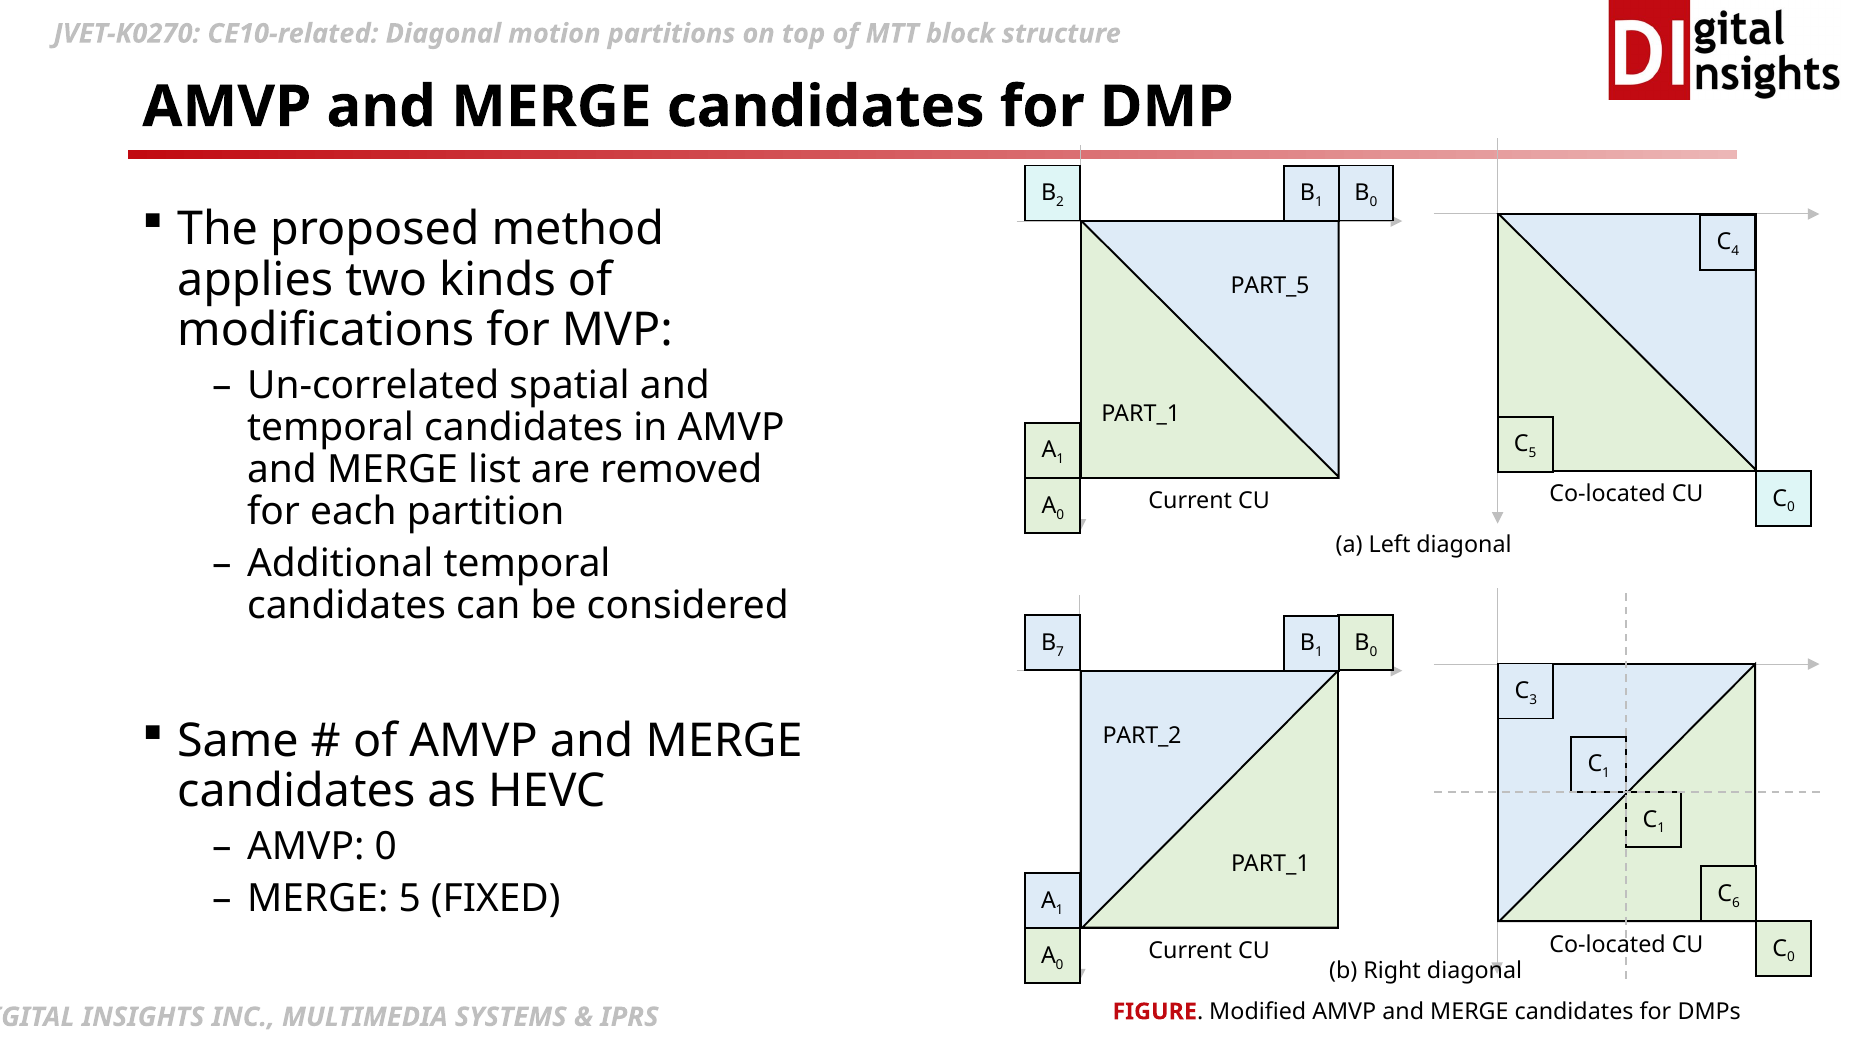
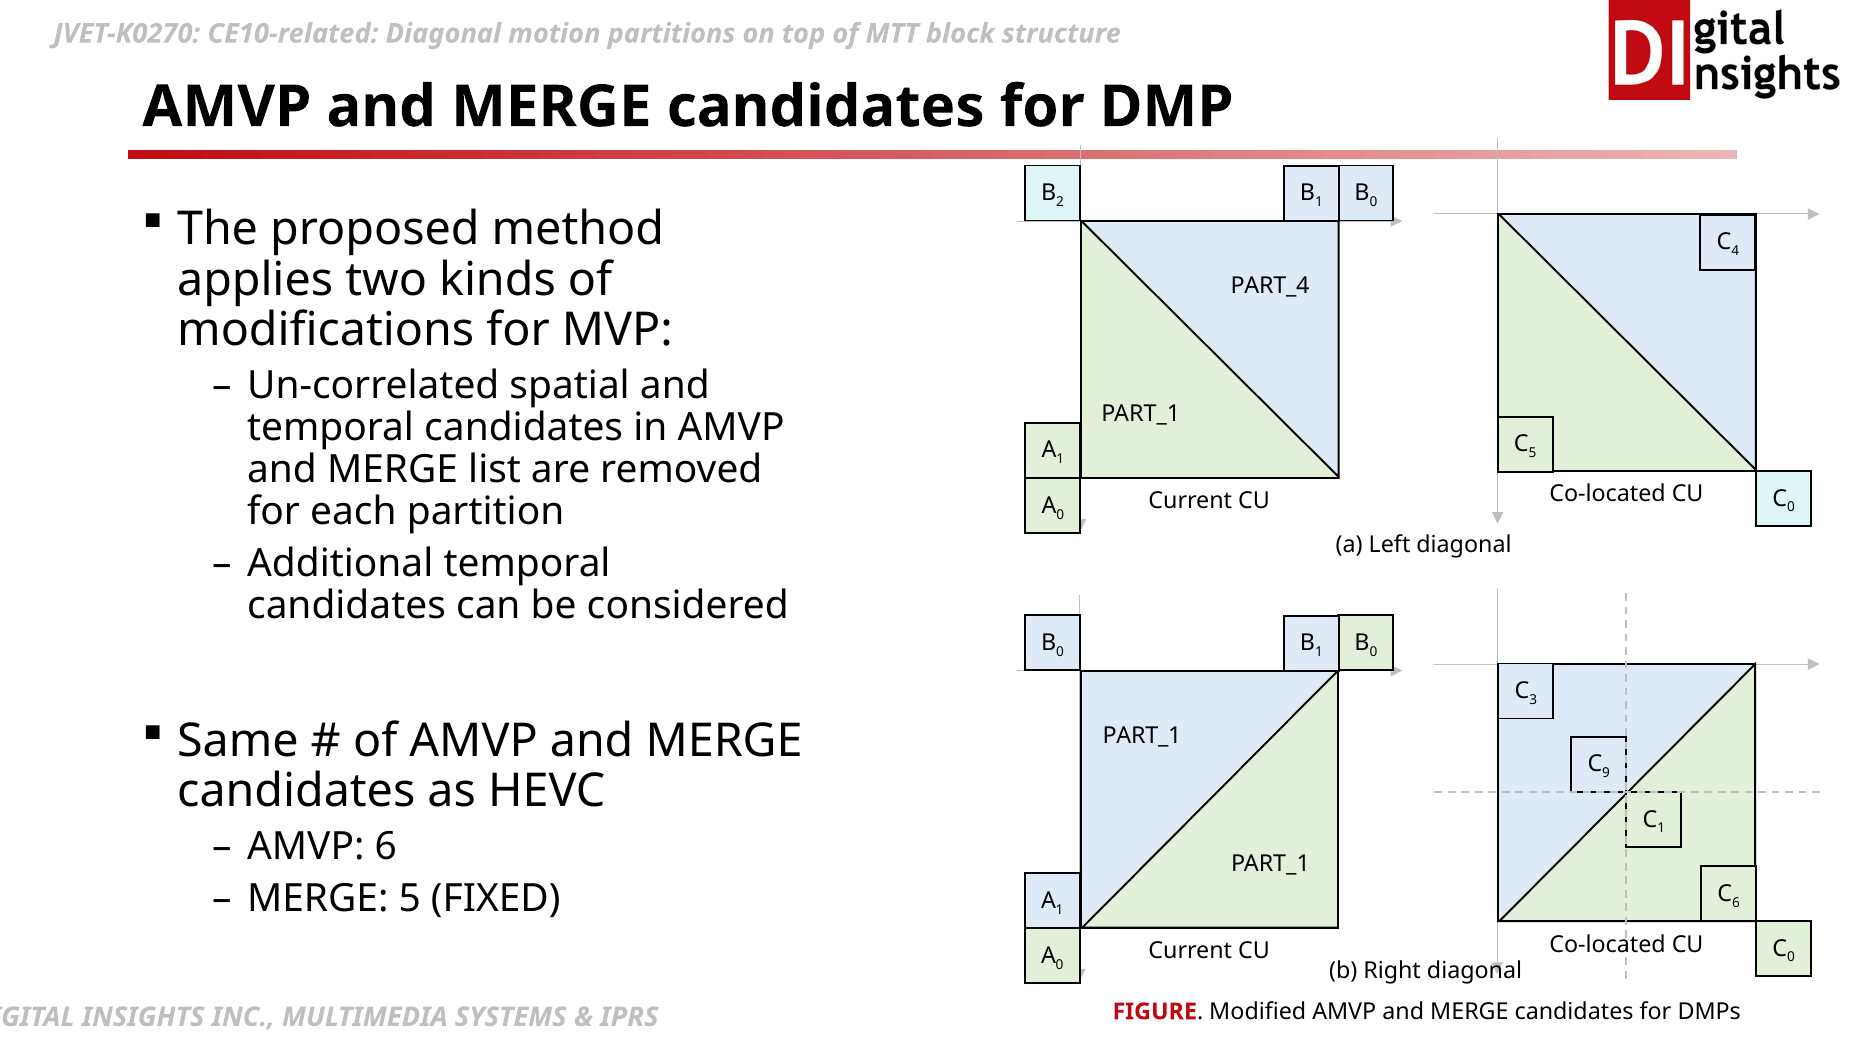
PART_5: PART_5 -> PART_4 (1270, 286)
7: 7 -> 0 (1060, 652)
PART_2: PART_2 -> PART_1 (1142, 735)
1: 1 -> 9 (1606, 773)
AMVP 0: 0 -> 6 (386, 847)
